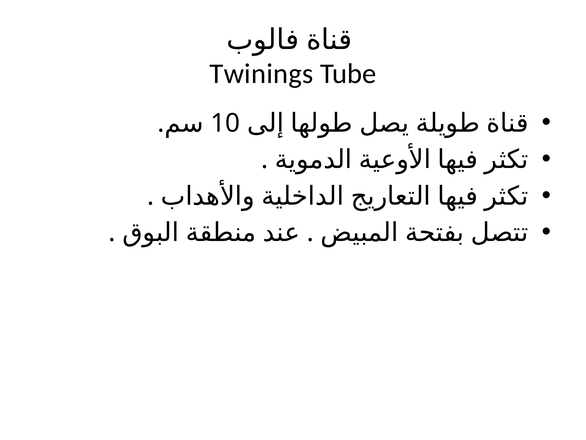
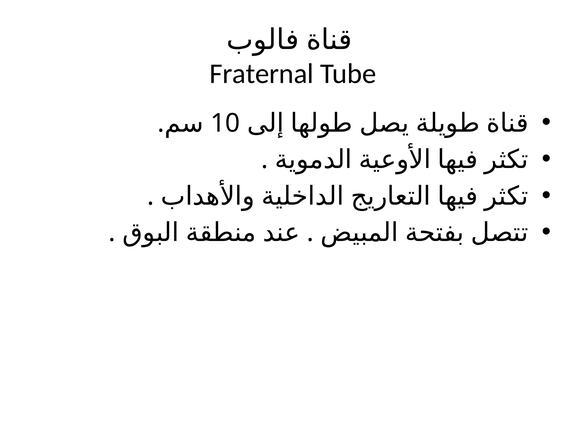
Twinings: Twinings -> Fraternal (262, 74)
